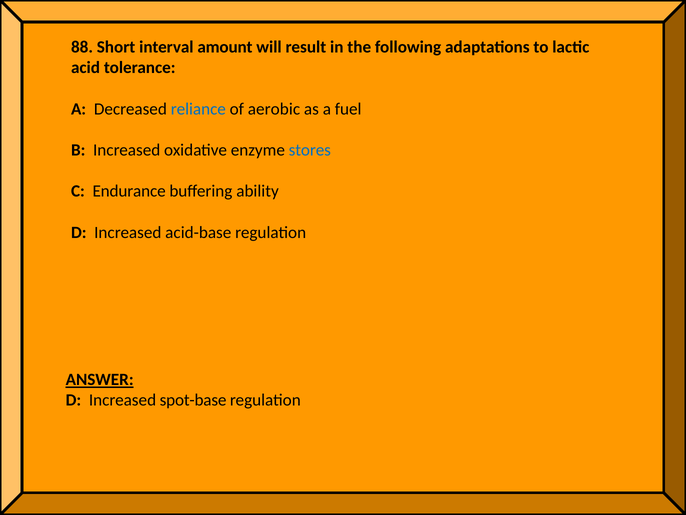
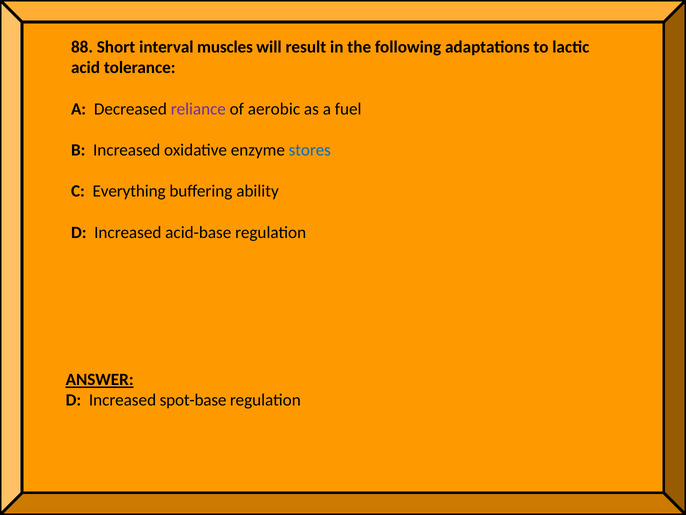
amount: amount -> muscles (225, 47)
reliance colour: blue -> purple (198, 109)
Endurance: Endurance -> Everything (129, 191)
